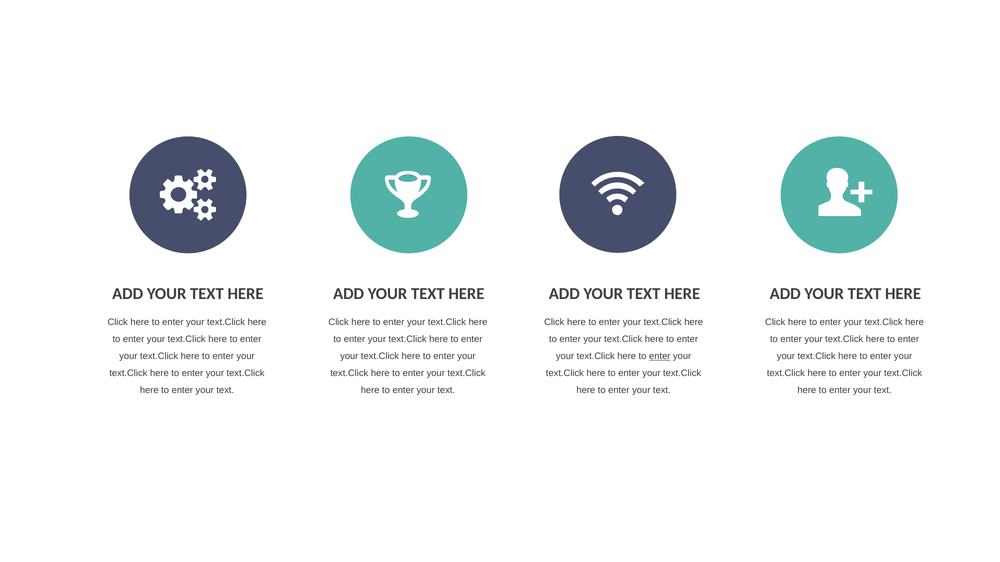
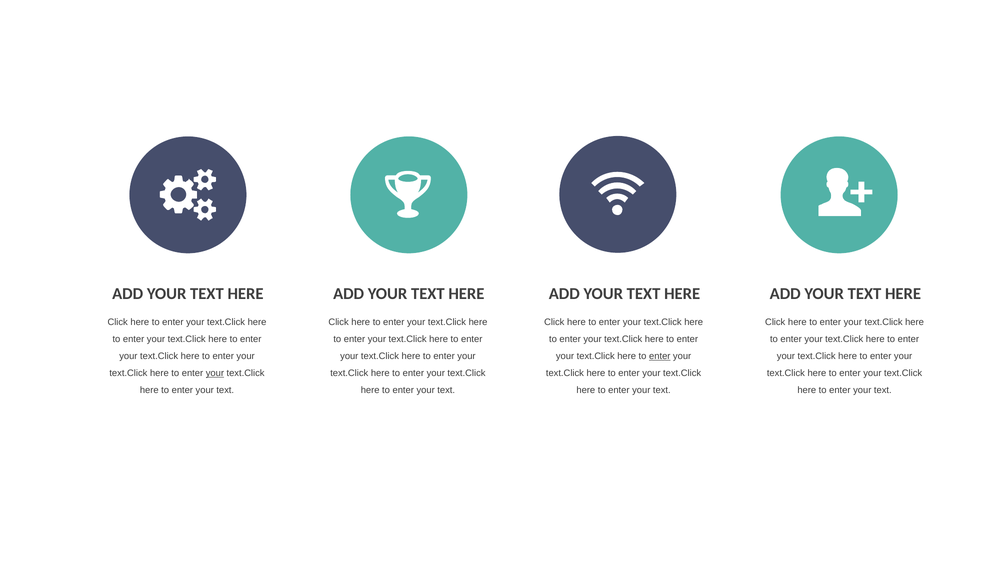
your underline: none -> present (215, 373)
